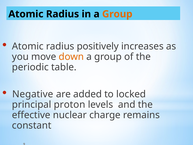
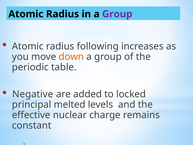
Group colour: orange -> purple (117, 14)
positively: positively -> following (98, 46)
proton: proton -> melted (70, 104)
